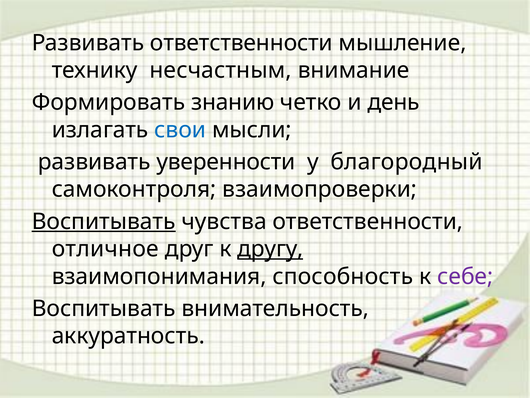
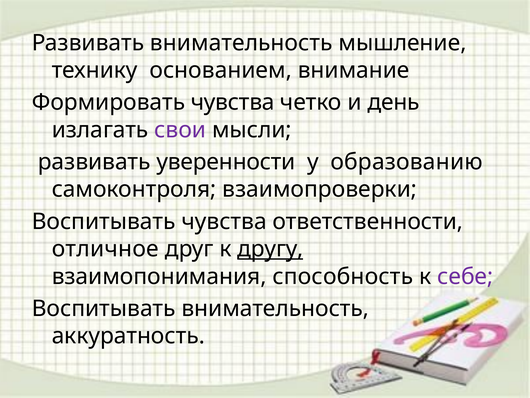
Развивать ответственности: ответственности -> внимательность (241, 43)
несчастным: несчастным -> основанием (221, 70)
Формировать знанию: знанию -> чувства (233, 102)
свои colour: blue -> purple (180, 130)
благородный: благородный -> образованию (407, 162)
Воспитывать underline: present -> none (104, 221)
